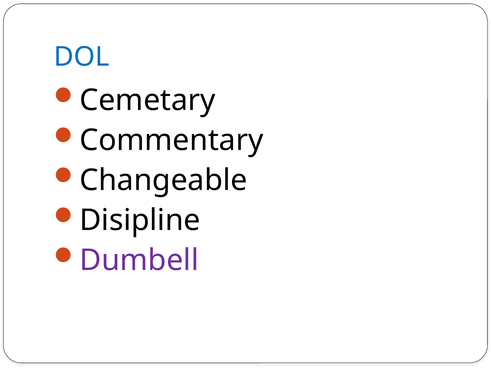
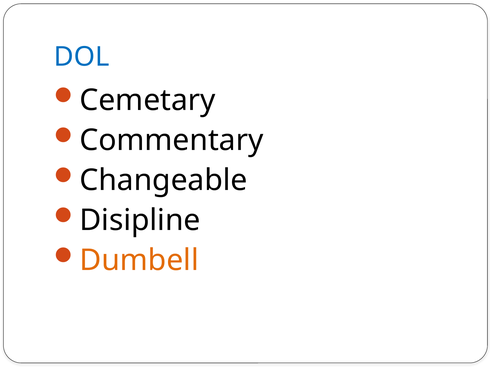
Dumbell colour: purple -> orange (139, 260)
